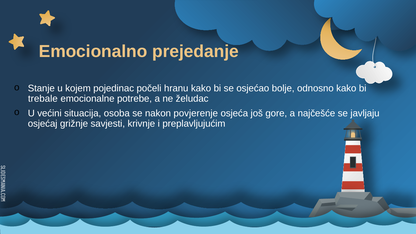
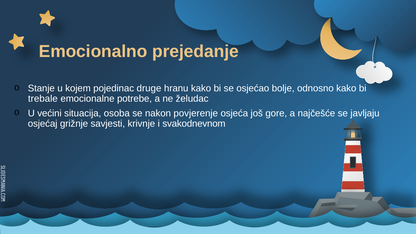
počeli: počeli -> druge (149, 88)
preplavljujućim: preplavljujućim -> svakodnevnom (194, 124)
